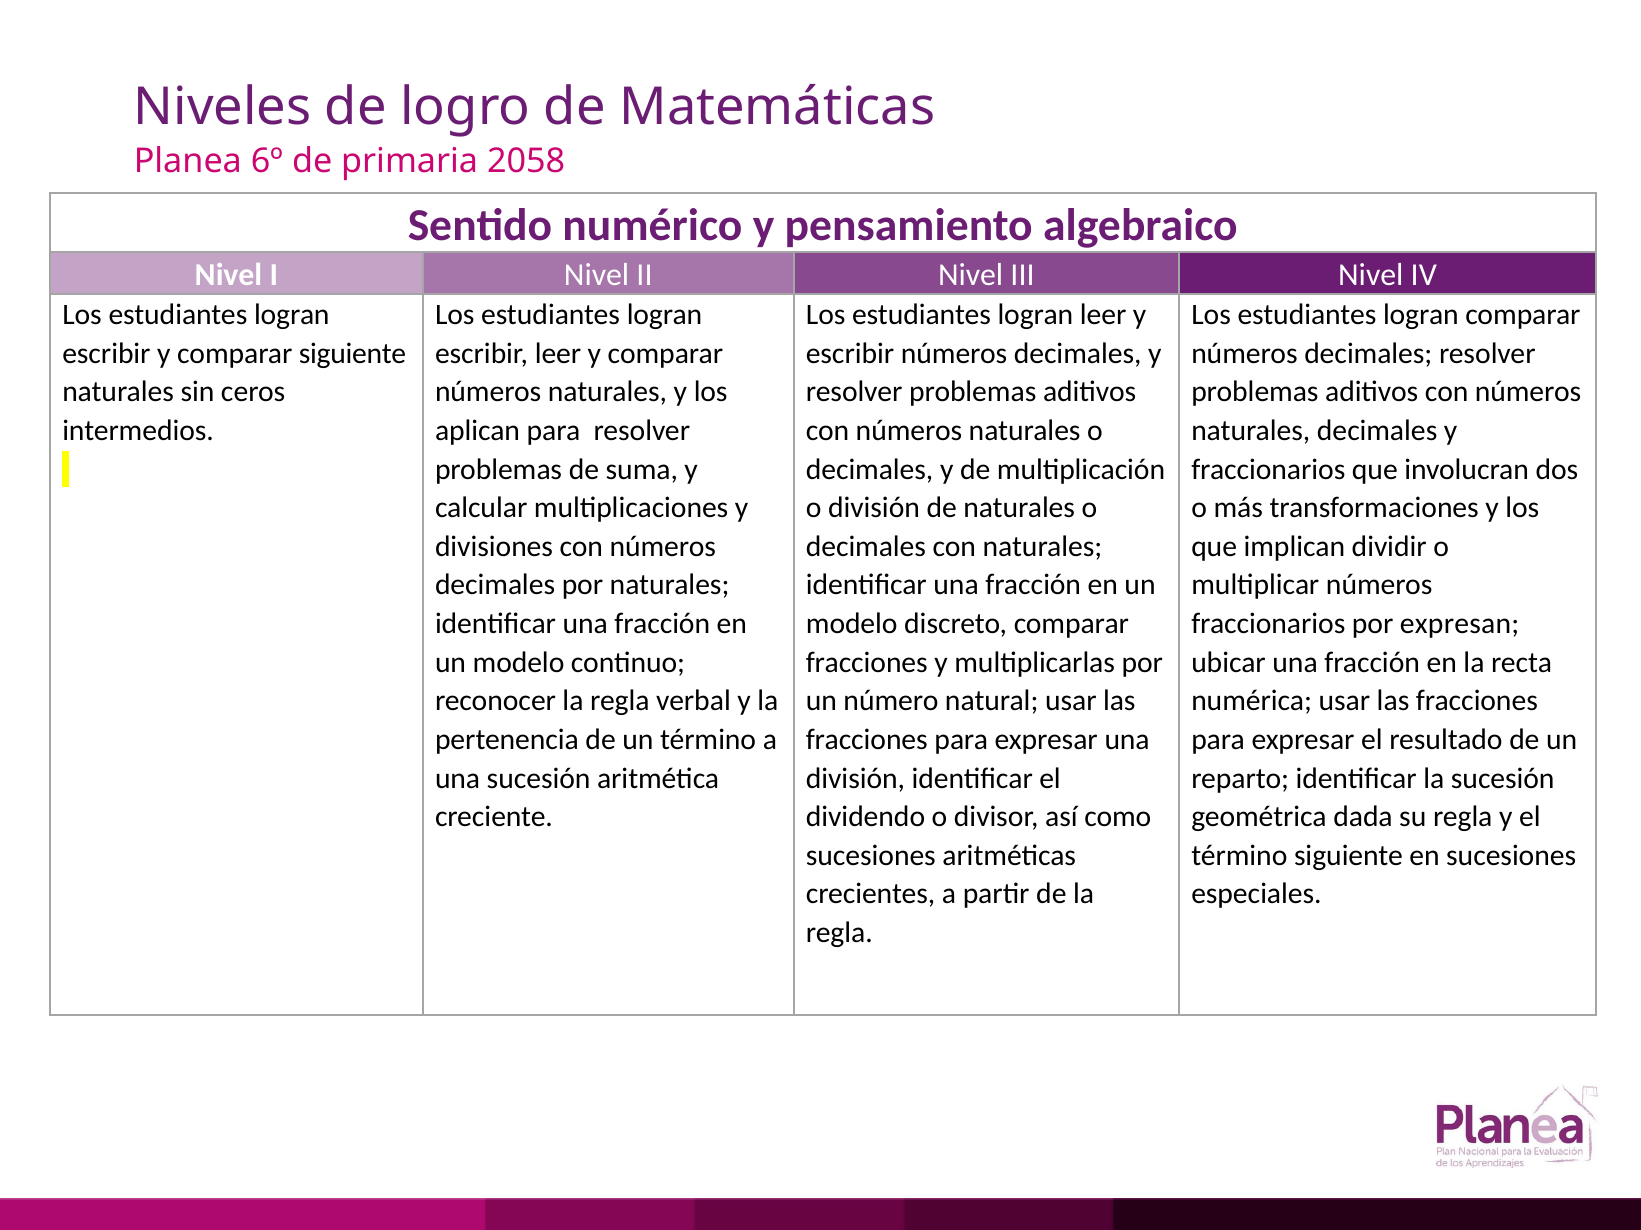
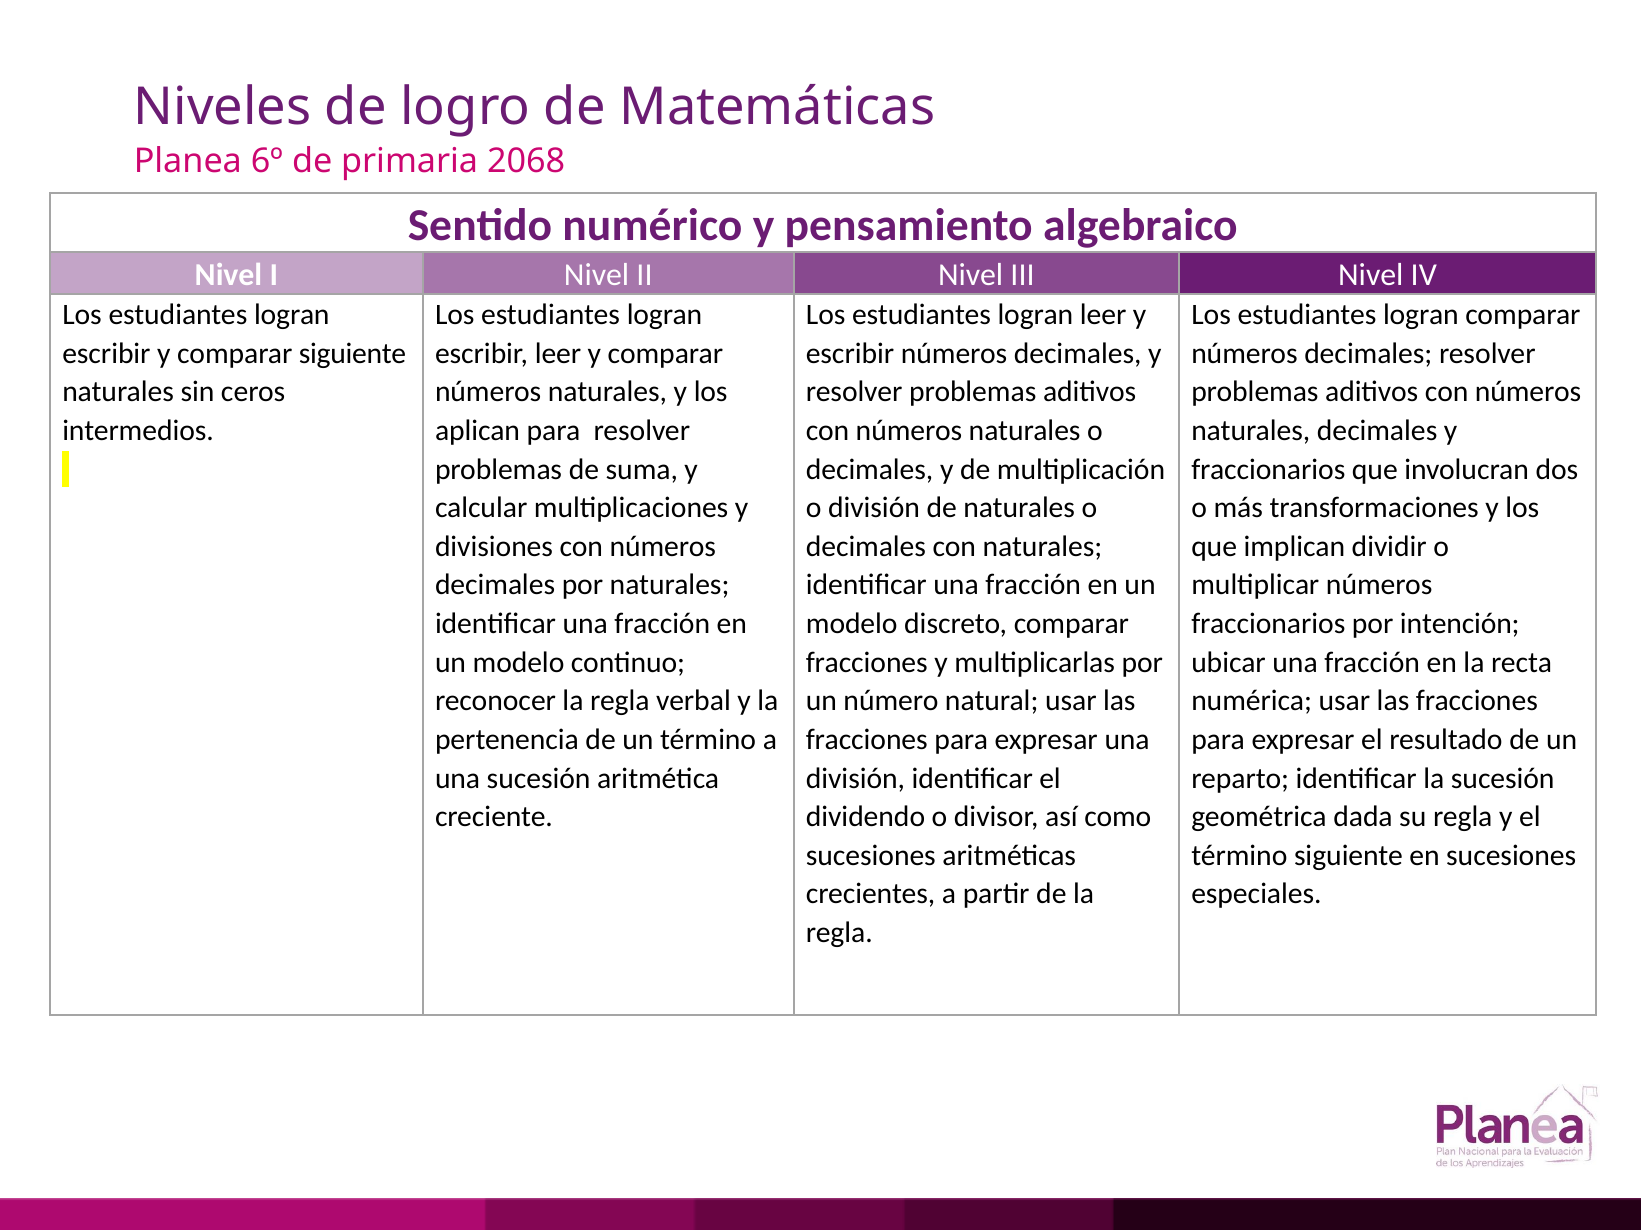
2058: 2058 -> 2068 (526, 161)
expresan: expresan -> intención (1460, 624)
